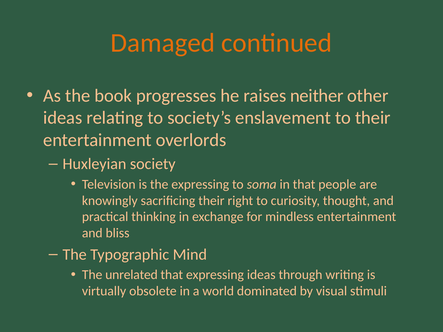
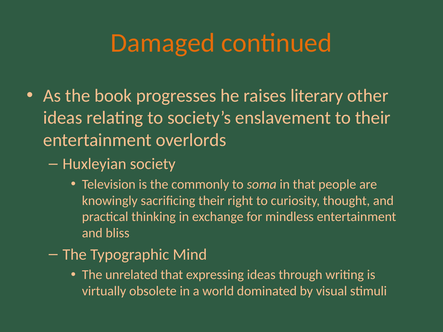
neither: neither -> literary (317, 96)
the expressing: expressing -> commonly (200, 185)
